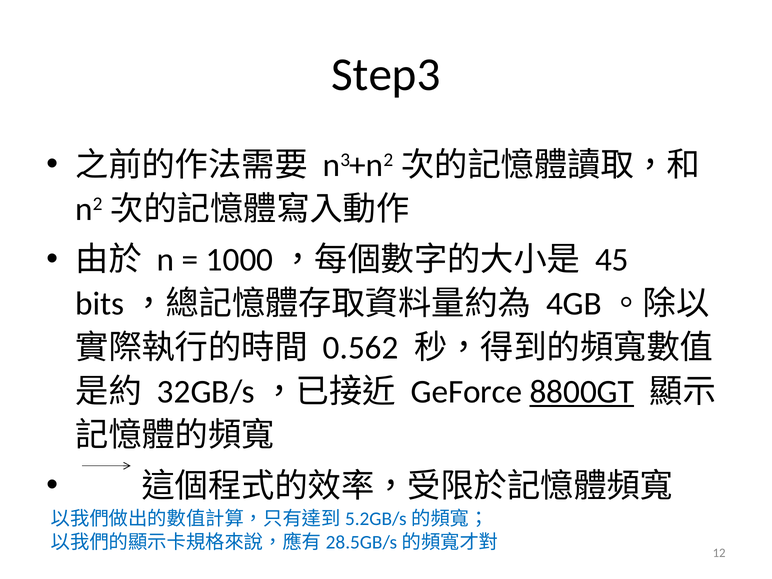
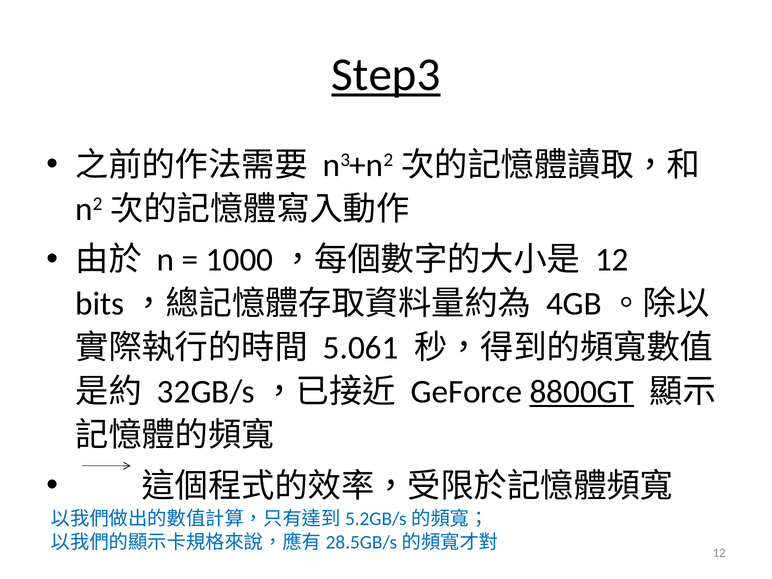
Step3 underline: none -> present (386, 75)
45: 45 -> 12 (612, 260)
0.562: 0.562 -> 5.061 (361, 348)
